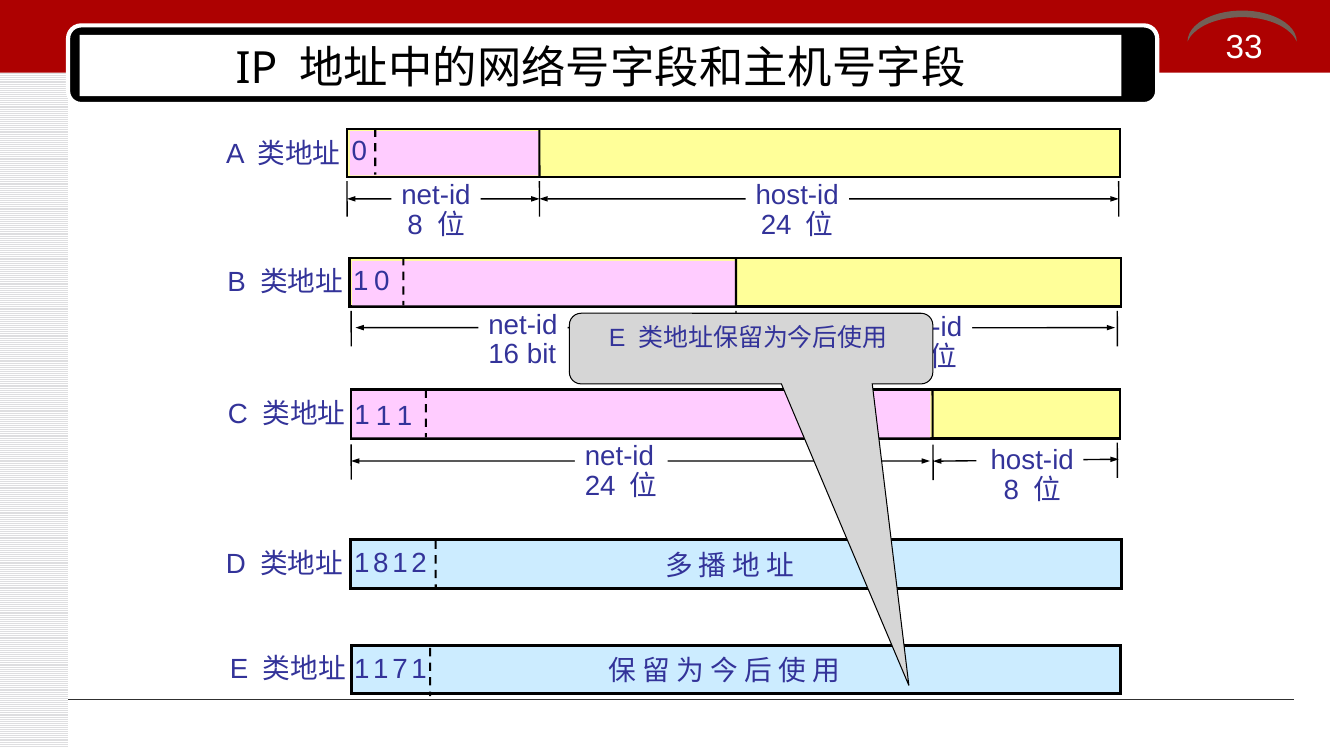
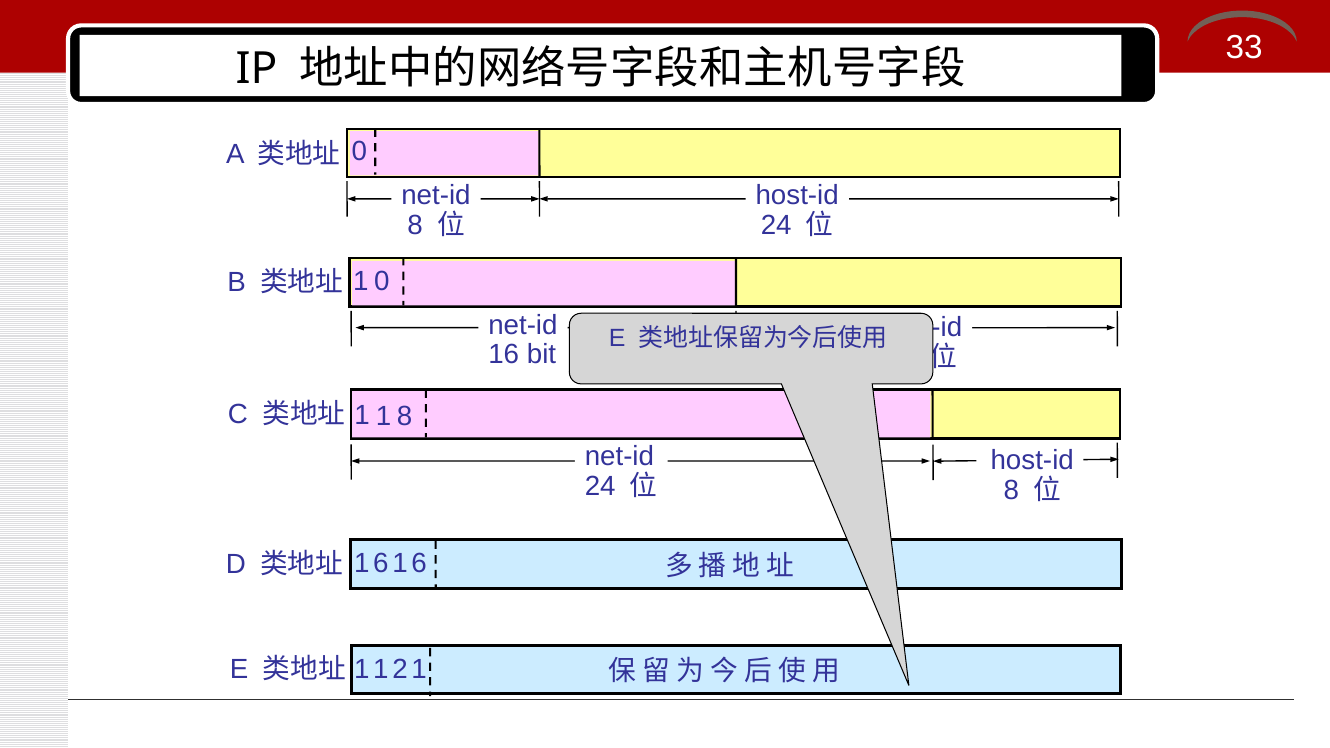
1: 1 -> 8 (405, 416)
8: 8 -> 6 (381, 563)
2: 2 -> 6 (419, 563)
7: 7 -> 2 (400, 669)
